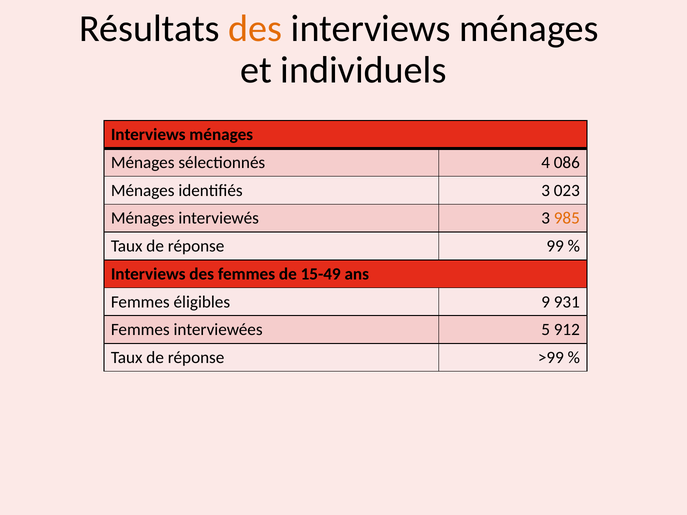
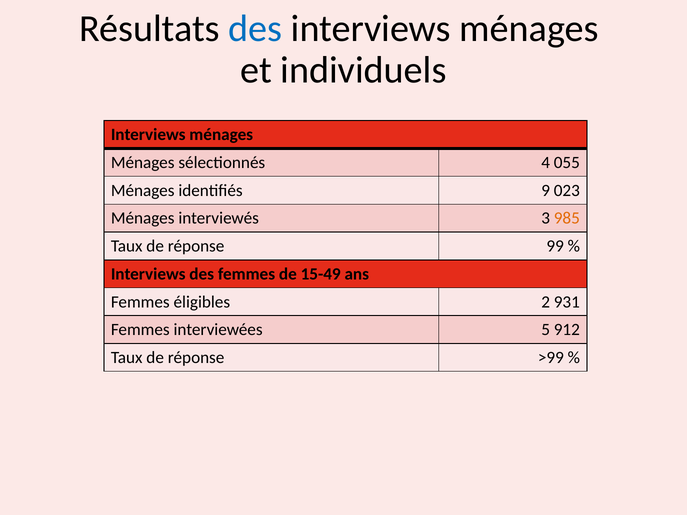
des colour: orange -> blue (255, 29)
086: 086 -> 055 (567, 163)
identifiés 3: 3 -> 9 (546, 191)
9: 9 -> 2 (546, 302)
